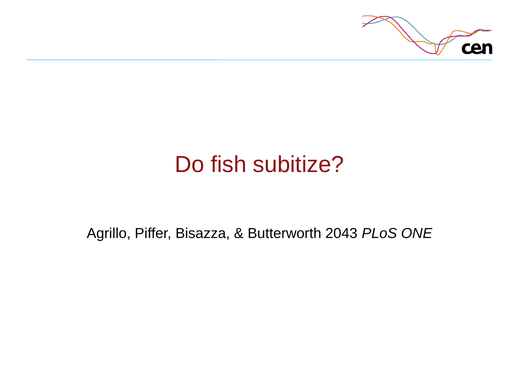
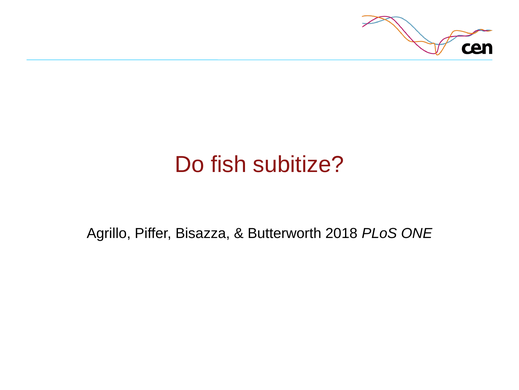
2043: 2043 -> 2018 (341, 233)
